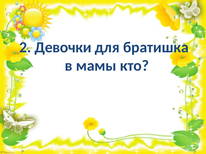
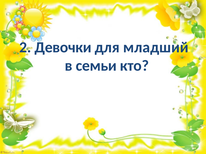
братишка: братишка -> младший (156, 47)
мамы: мамы -> семьи (96, 66)
